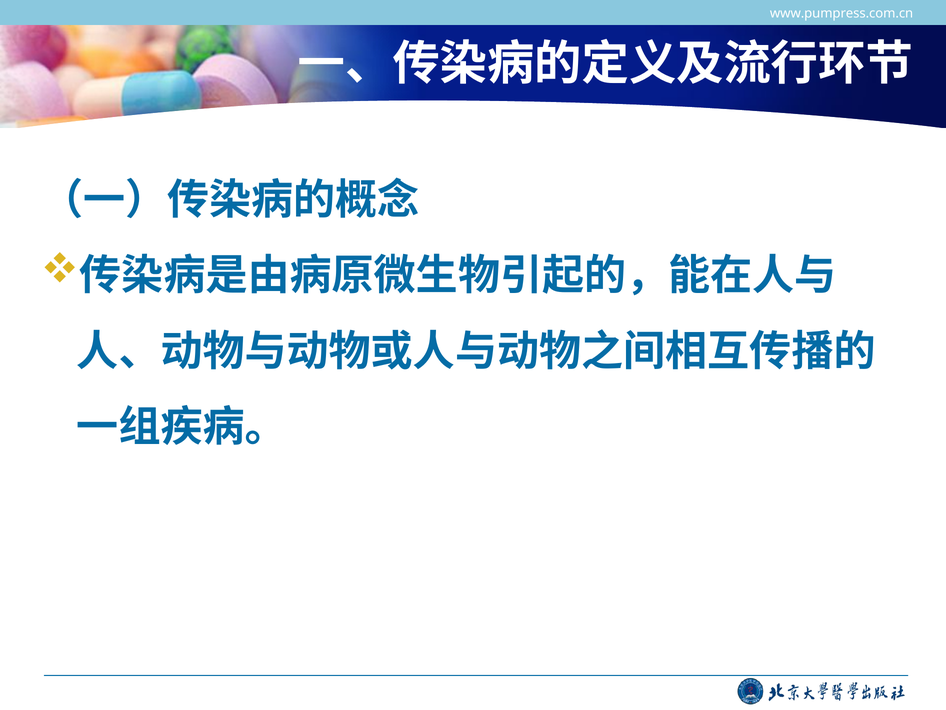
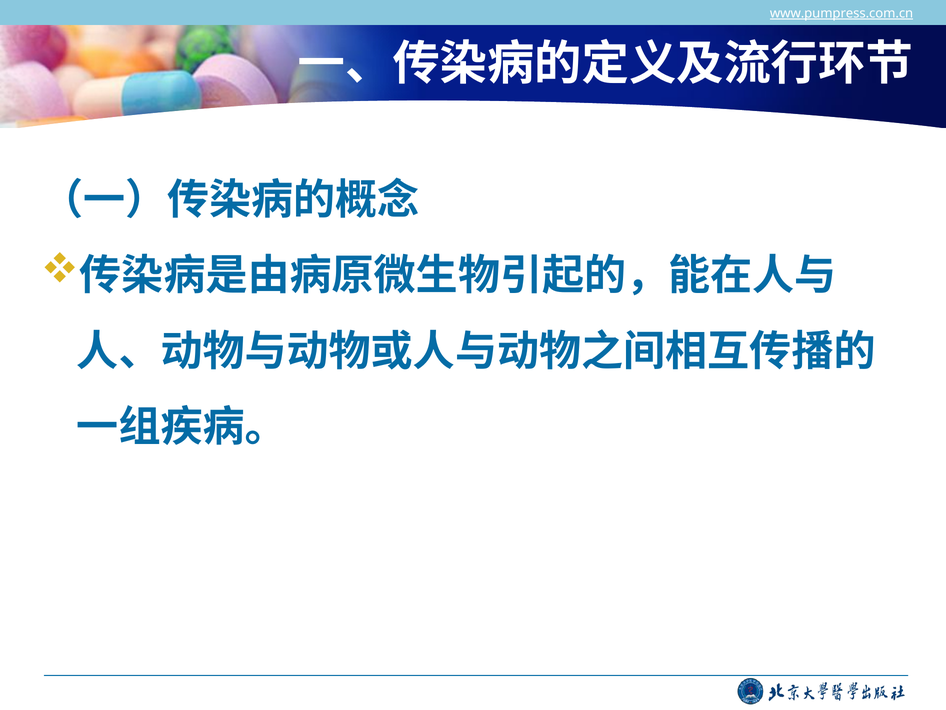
www.pumpress.com.cn underline: none -> present (842, 13)
